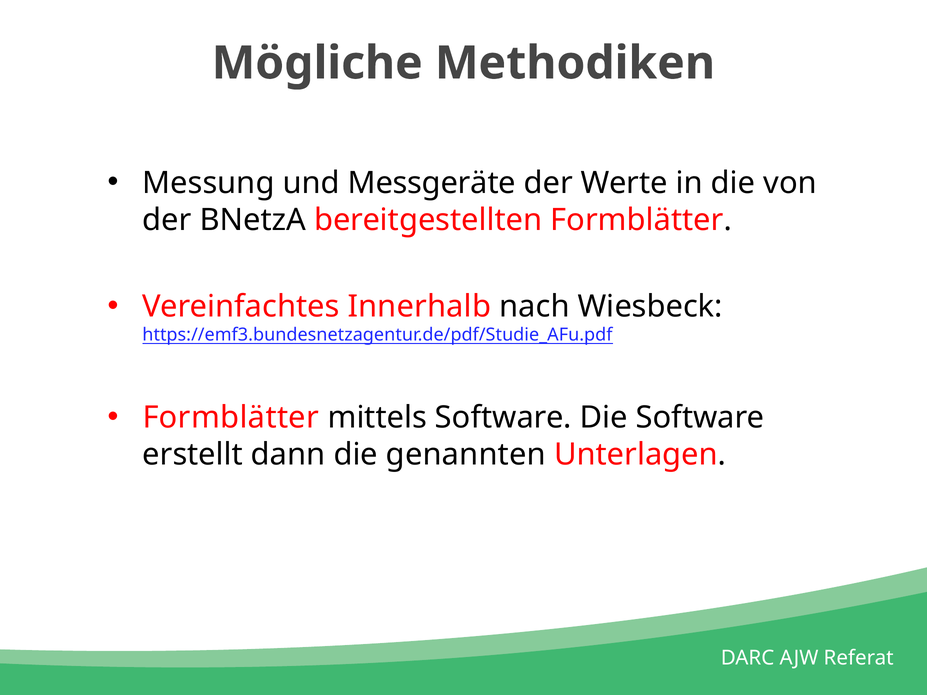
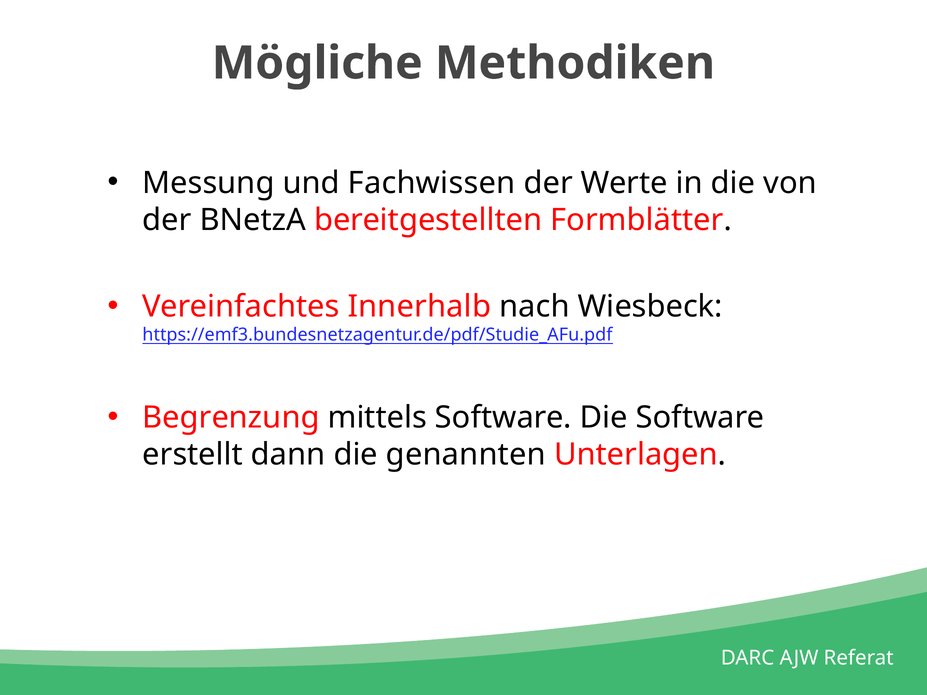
Messgeräte: Messgeräte -> Fachwissen (432, 183)
Formblätter: Formblätter -> Begrenzung (231, 418)
